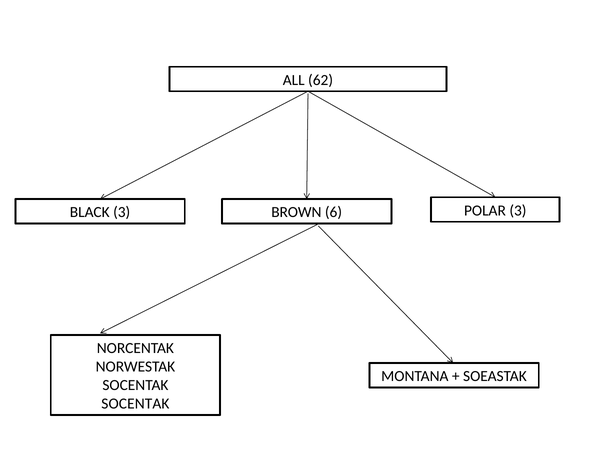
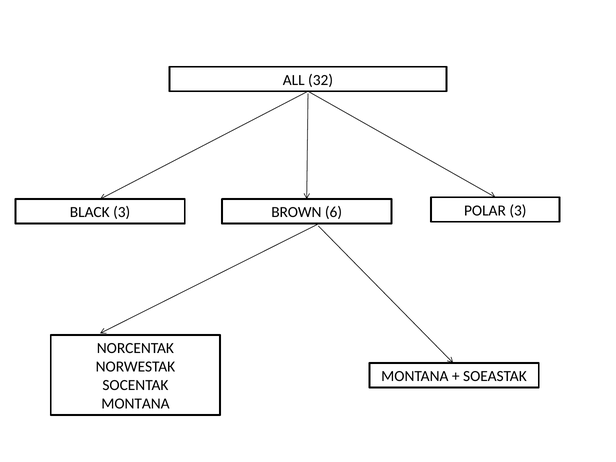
62: 62 -> 32 (321, 80)
SOCENTAK: SOCENTAK -> MONTANA (135, 404)
